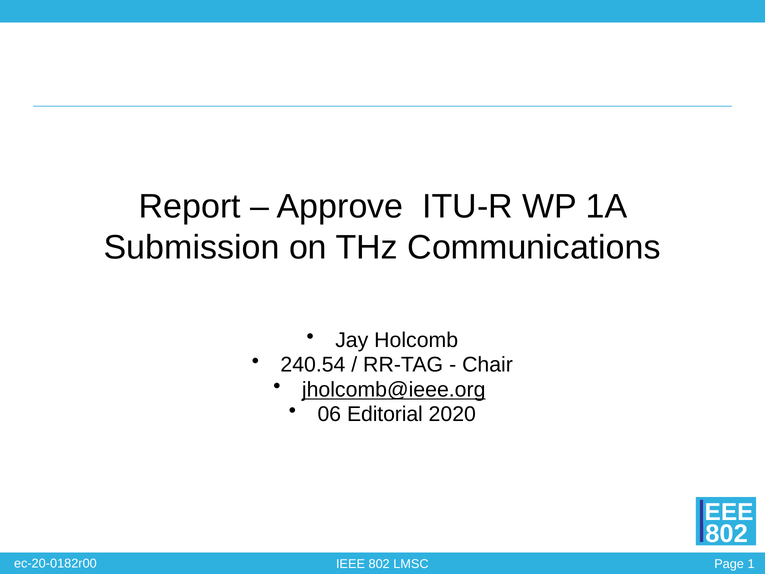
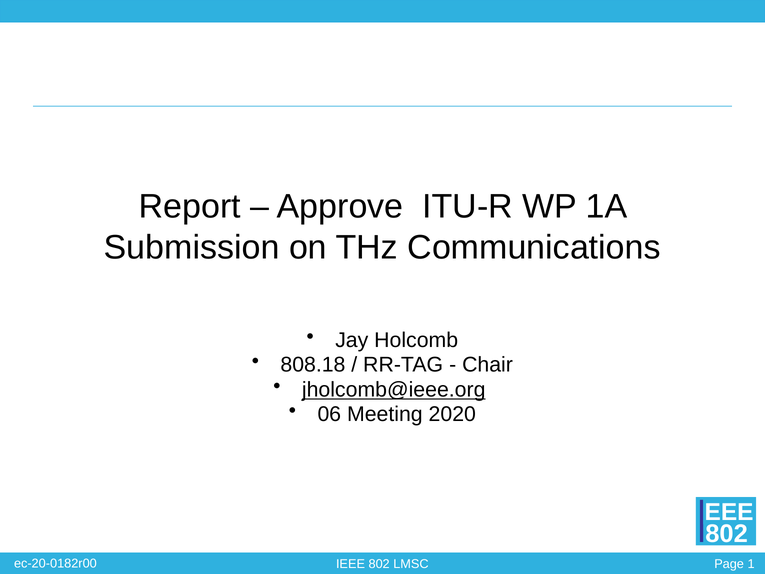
240.54: 240.54 -> 808.18 (313, 365)
Editorial: Editorial -> Meeting (385, 414)
